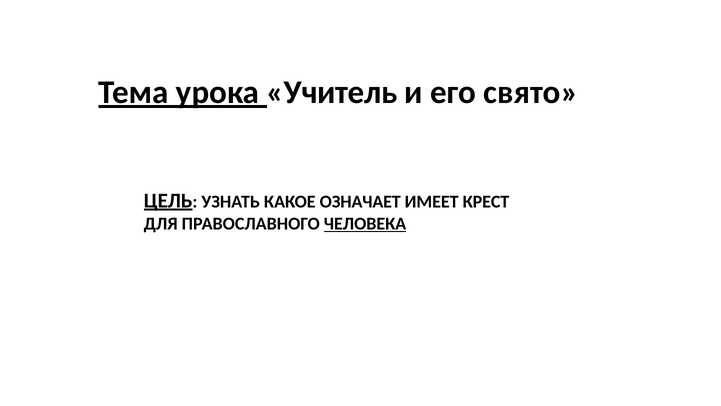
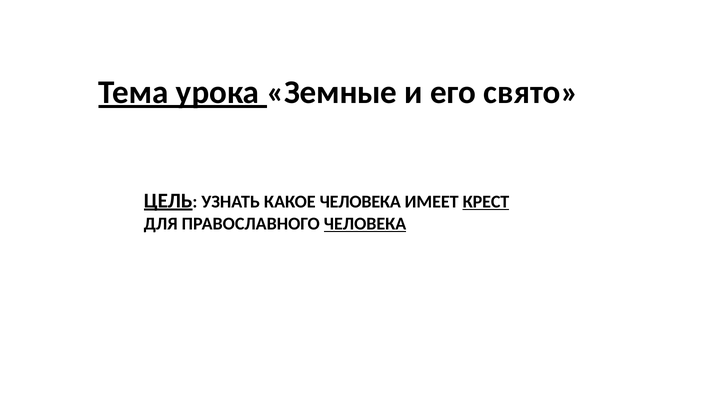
Учитель: Учитель -> Земные (332, 92)
КАКОЕ ОЗНАЧАЕТ: ОЗНАЧАЕТ -> ЧЕЛОВЕКА (360, 201)
КРЕСТ underline: none -> present (486, 201)
